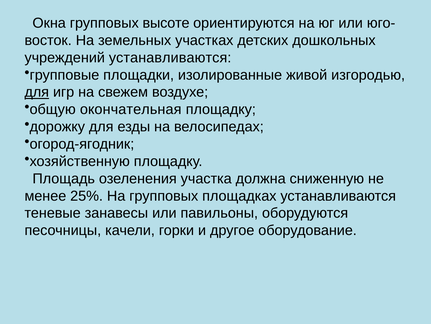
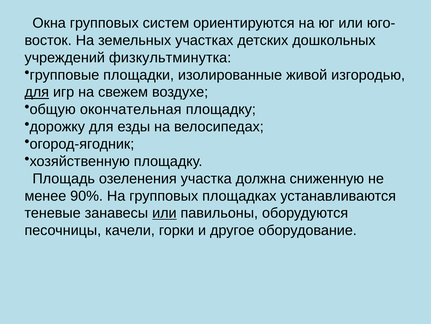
высоте: высоте -> систем (166, 23)
учреждений устанавливаются: устанавливаются -> физкультминутка (170, 58)
25%: 25% -> 90% (87, 195)
или underline: none -> present (164, 213)
